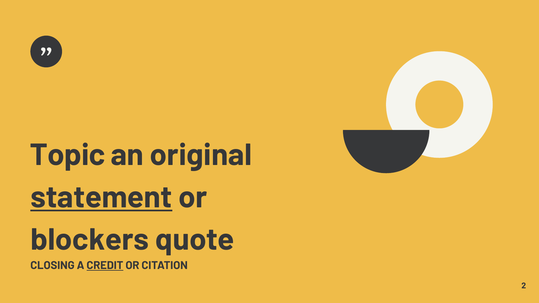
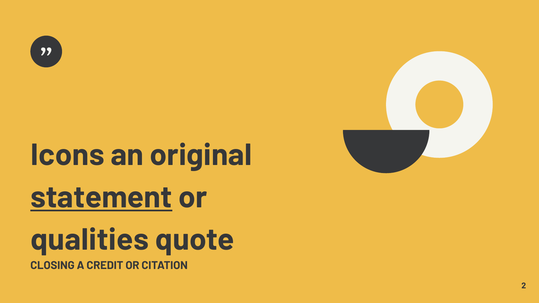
Topic: Topic -> Icons (67, 155)
blockers: blockers -> qualities (90, 240)
CREDIT underline: present -> none (105, 266)
